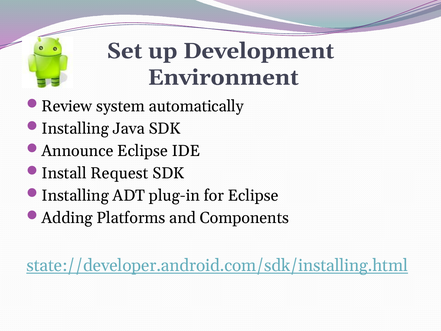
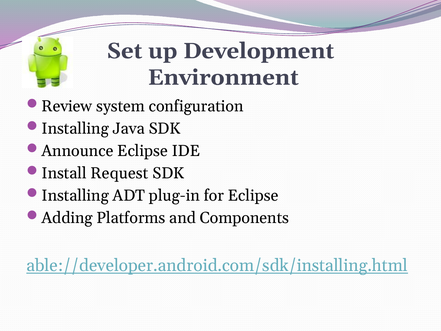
automatically: automatically -> configuration (196, 106)
state://developer.android.com/sdk/installing.html: state://developer.android.com/sdk/installing.html -> able://developer.android.com/sdk/installing.html (217, 265)
